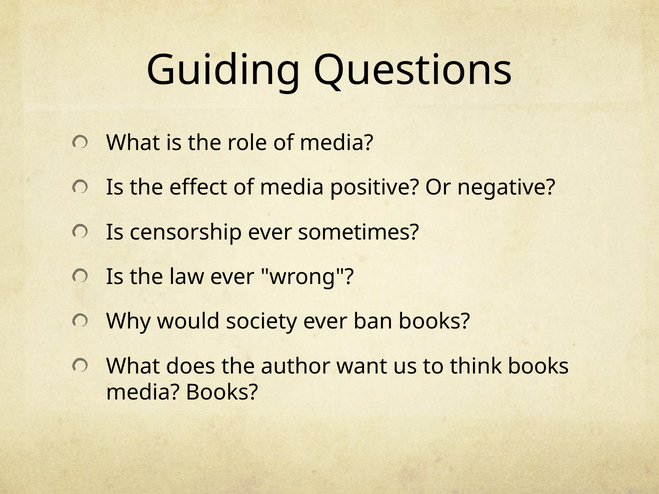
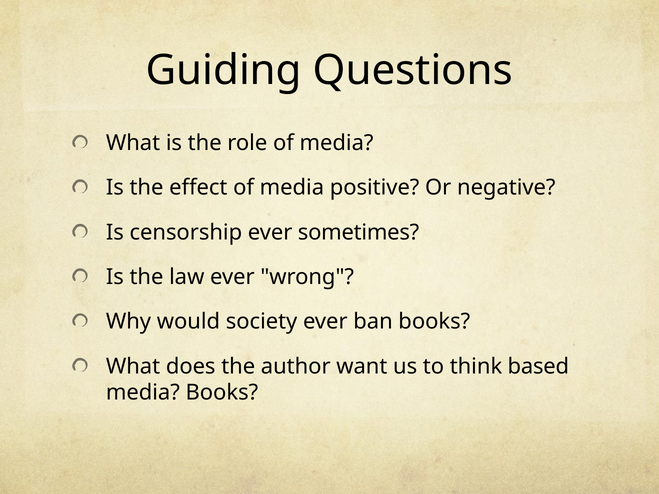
think books: books -> based (538, 366)
